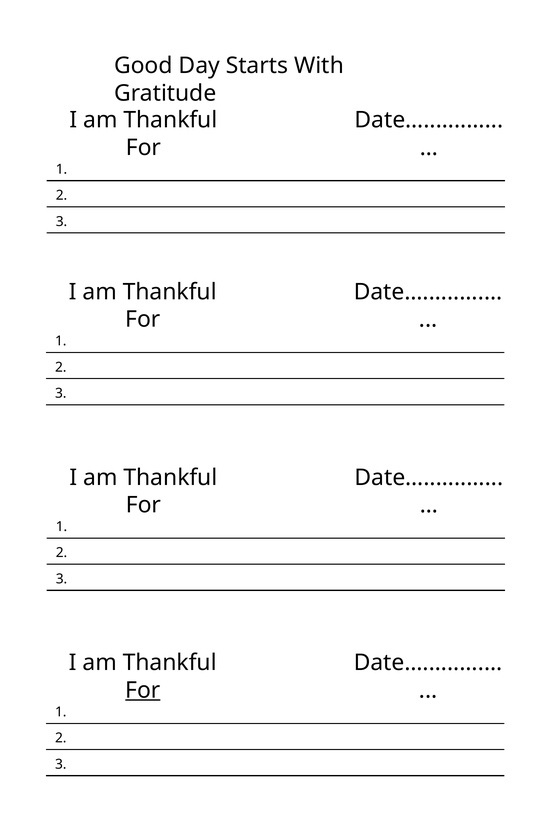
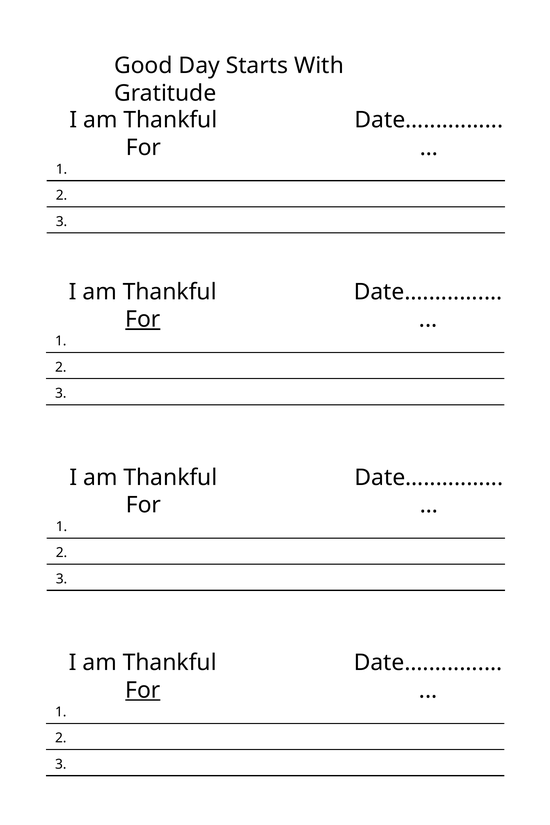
For underline: none -> present (143, 319)
